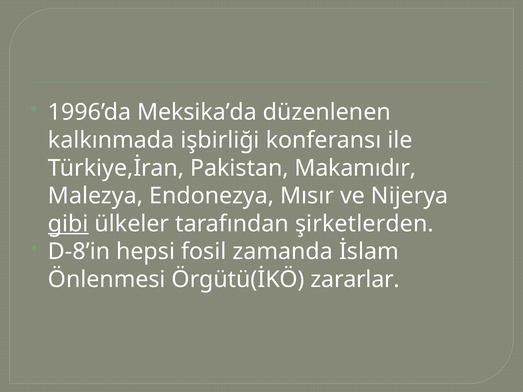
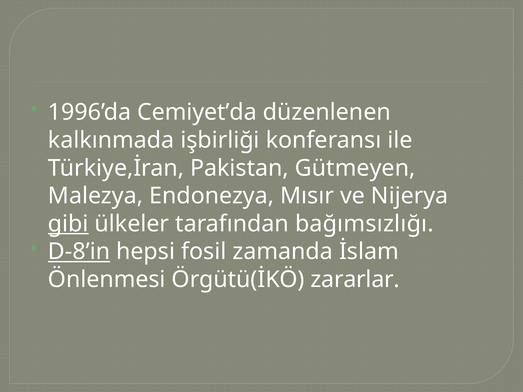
Meksika’da: Meksika’da -> Cemiyet’da (197, 112)
Makamıdır: Makamıdır -> Gütmeyen (355, 168)
şirketlerden: şirketlerden -> bağımsızlığı (364, 224)
D-8’in underline: none -> present (79, 252)
